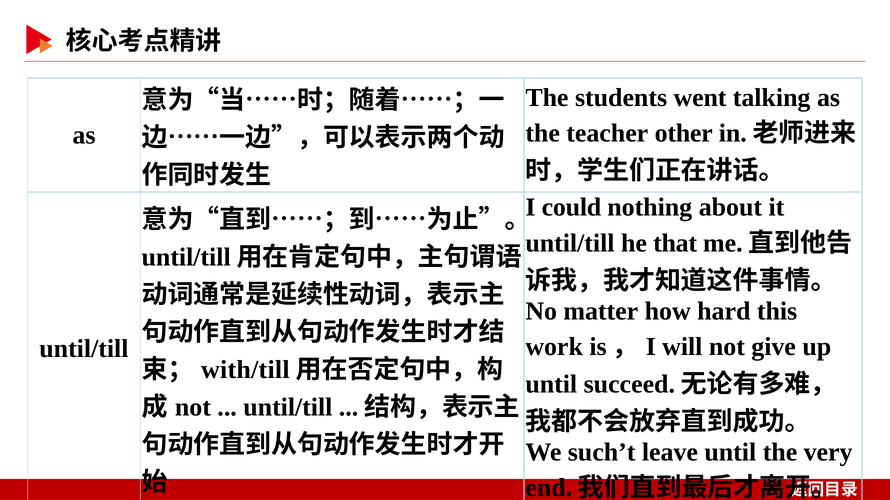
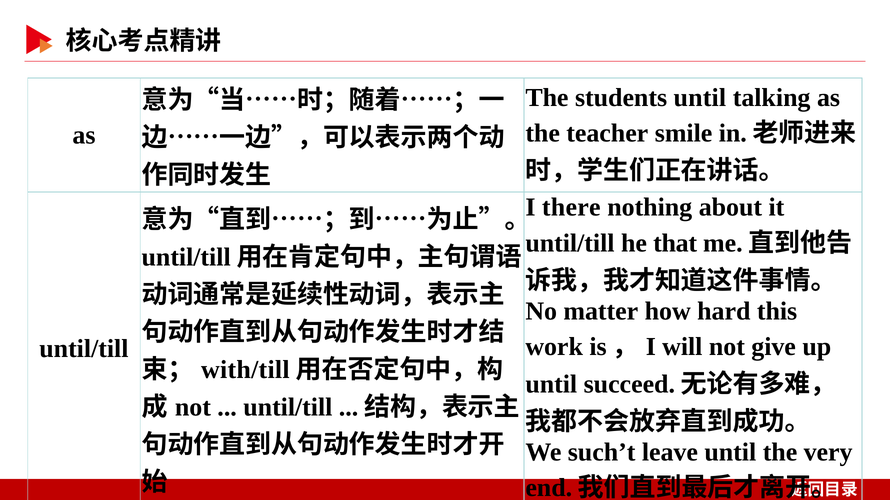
students went: went -> until (700, 98)
other: other -> smile (684, 134)
could: could -> there (571, 208)
